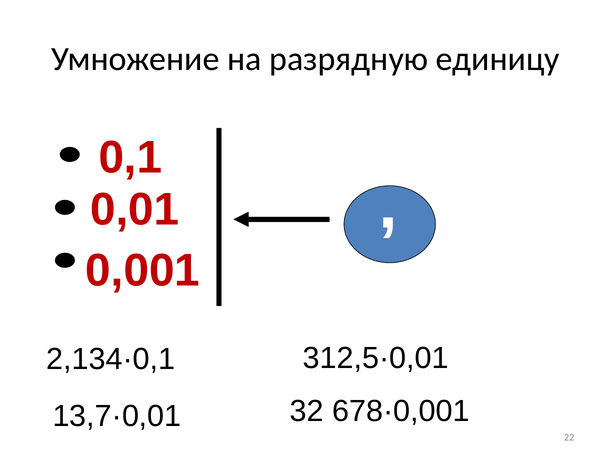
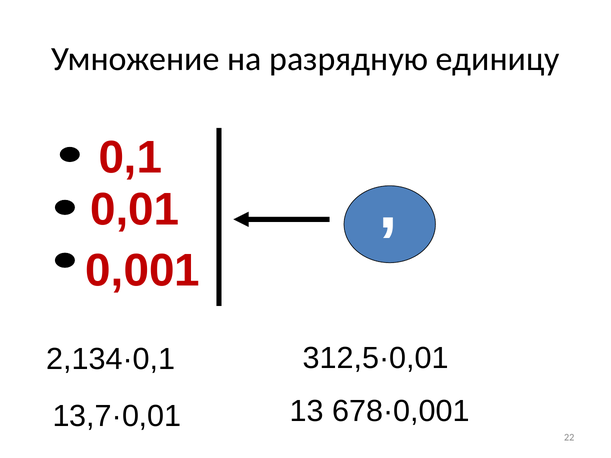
32: 32 -> 13 (307, 411)
